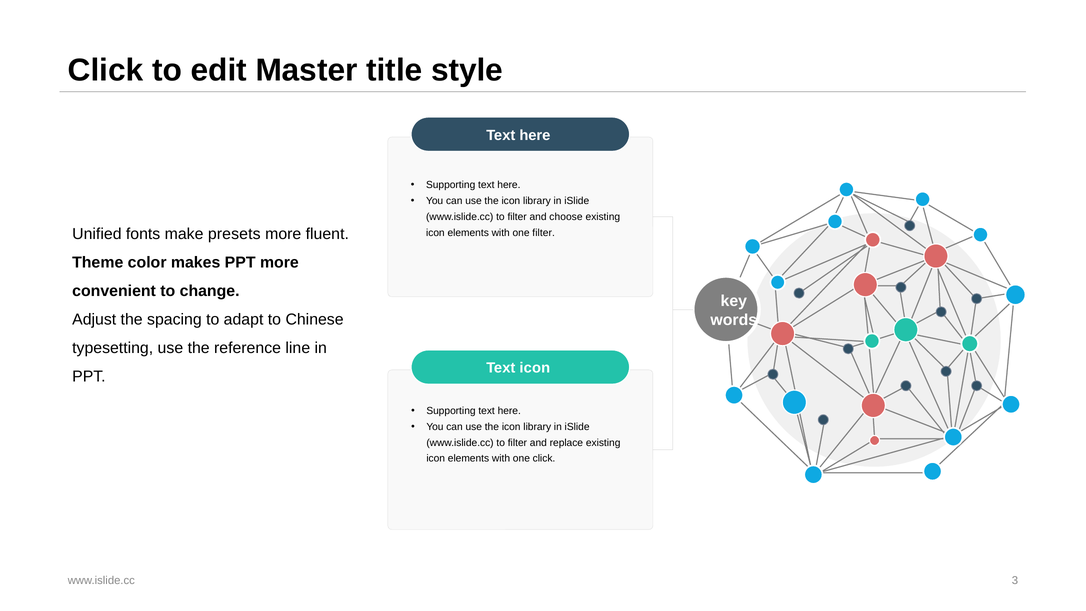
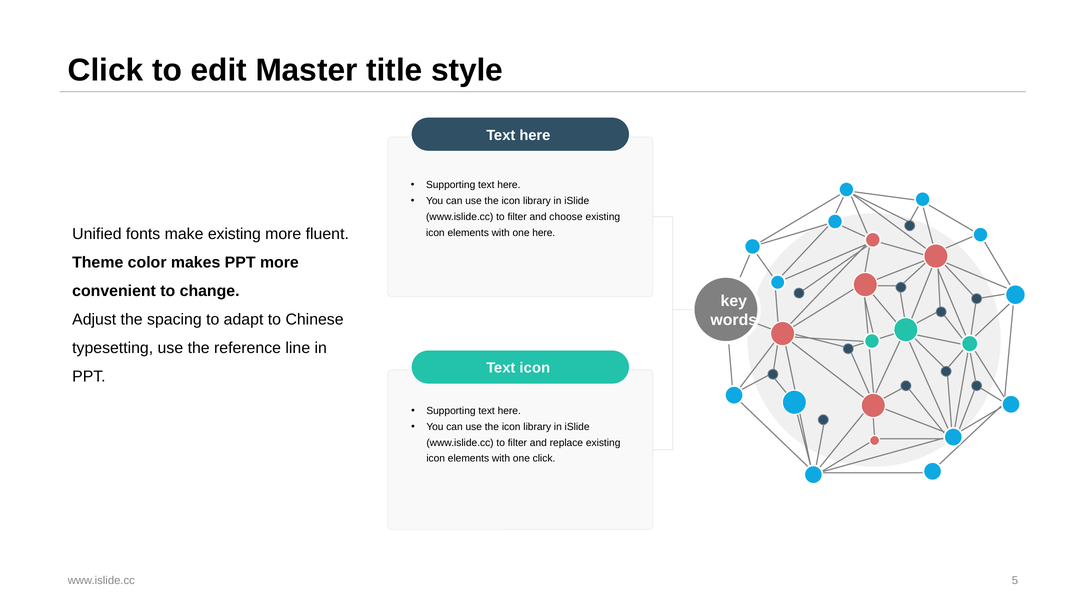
make presets: presets -> existing (234, 234)
one filter: filter -> here (544, 233)
3: 3 -> 5 (1015, 581)
